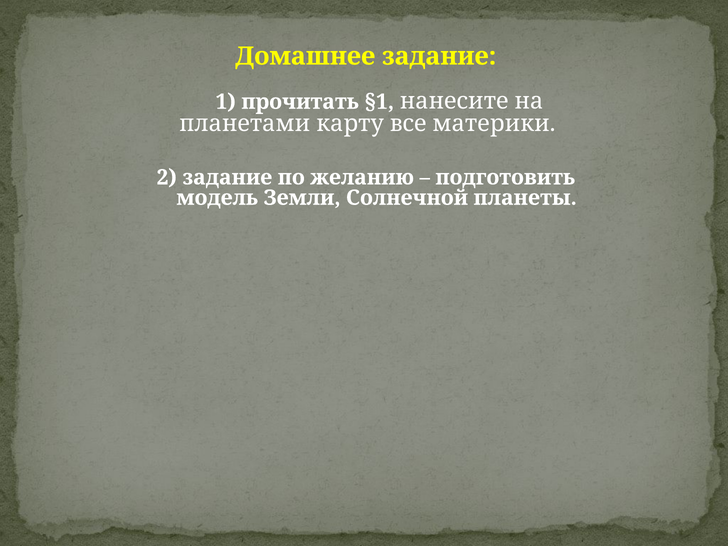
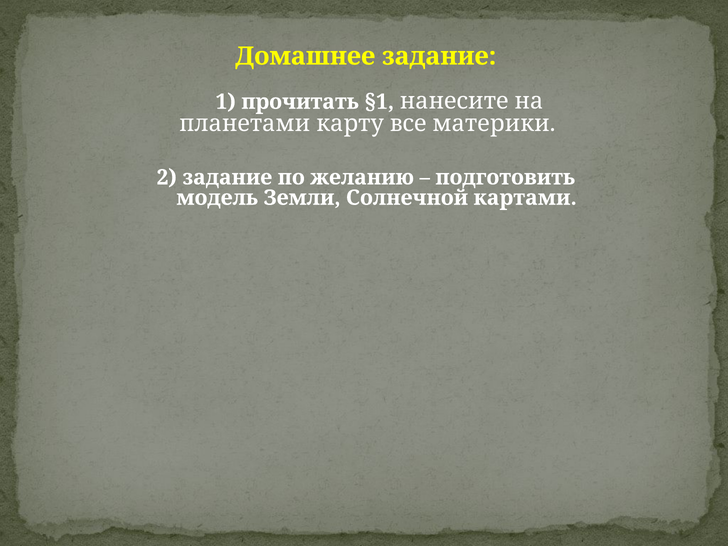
планеты: планеты -> картами (525, 198)
